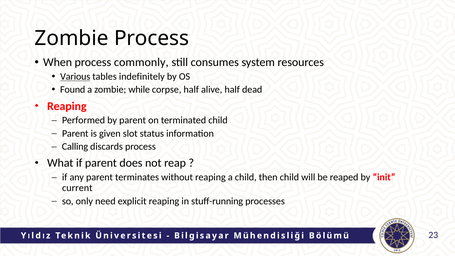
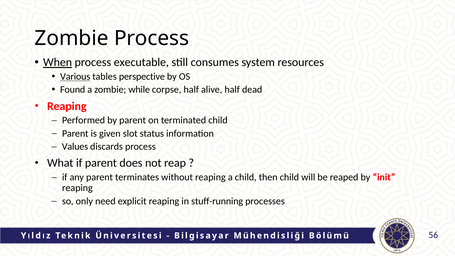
When underline: none -> present (58, 62)
commonly: commonly -> executable (141, 62)
indefinitely: indefinitely -> perspective (142, 77)
Calling: Calling -> Values (75, 147)
current: current -> reaping (77, 188)
23: 23 -> 56 (433, 235)
